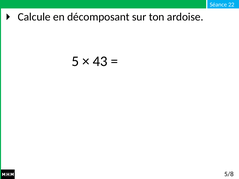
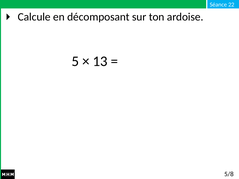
43: 43 -> 13 (100, 61)
